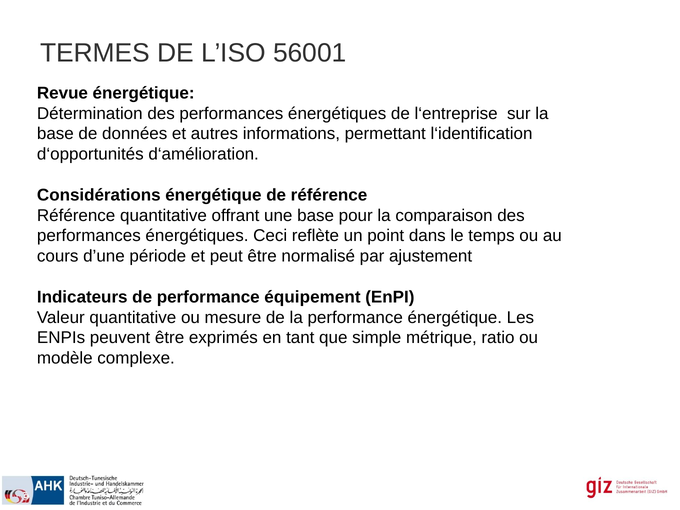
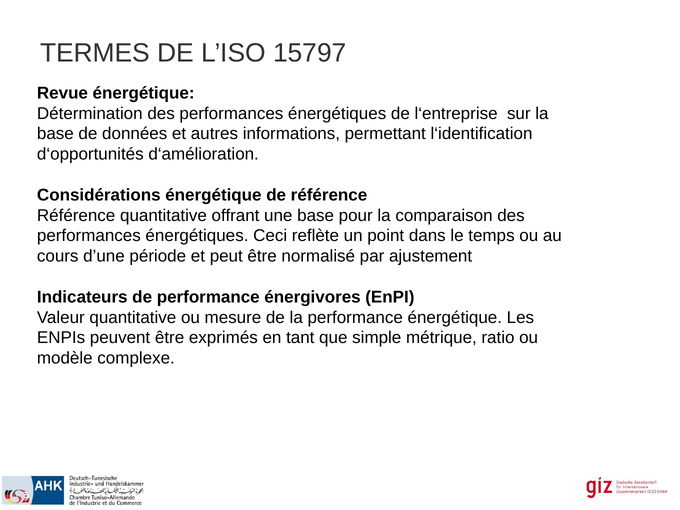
56001: 56001 -> 15797 (310, 53)
équipement: équipement -> énergivores (313, 297)
